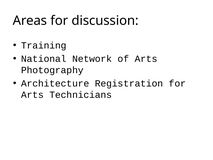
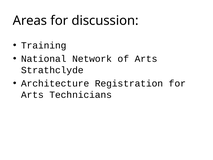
Photography: Photography -> Strathclyde (52, 70)
